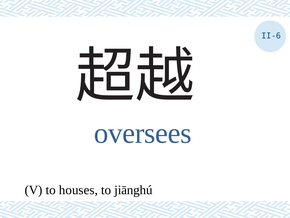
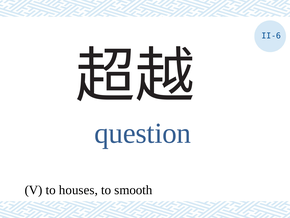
oversees: oversees -> question (143, 133)
jiānghú: jiānghú -> smooth (133, 190)
